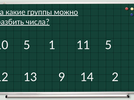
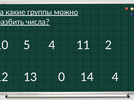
5 1: 1 -> 4 (52, 45)
11 5: 5 -> 2 (108, 45)
9: 9 -> 0 (62, 77)
14 2: 2 -> 4 (115, 77)
